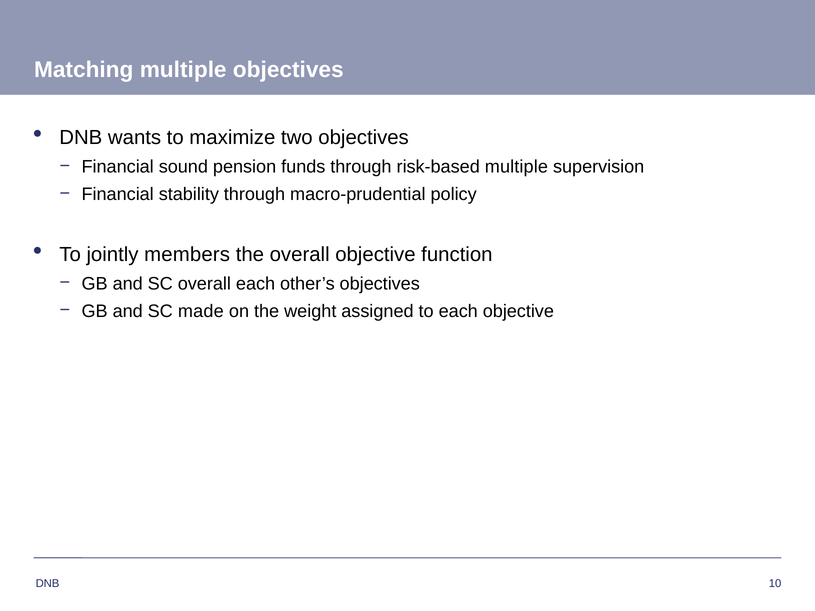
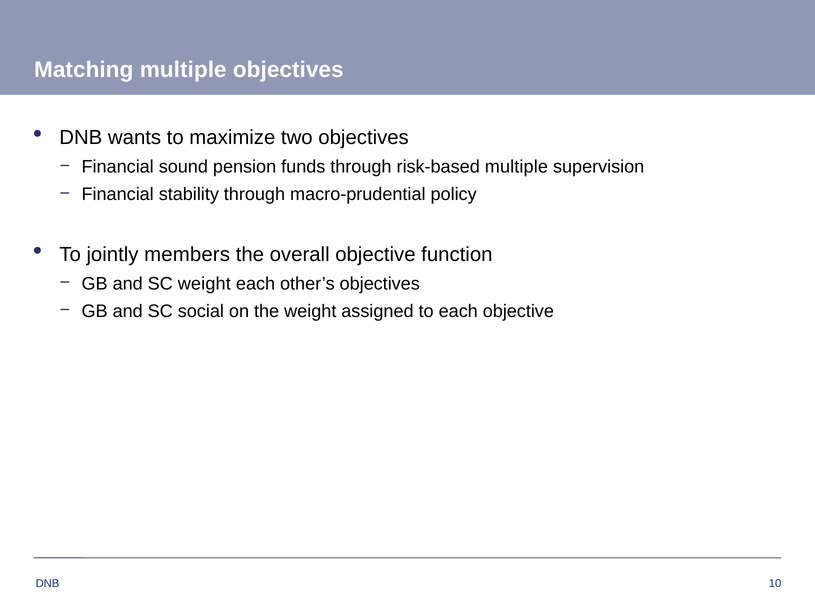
SC overall: overall -> weight (204, 284)
made: made -> social (201, 311)
